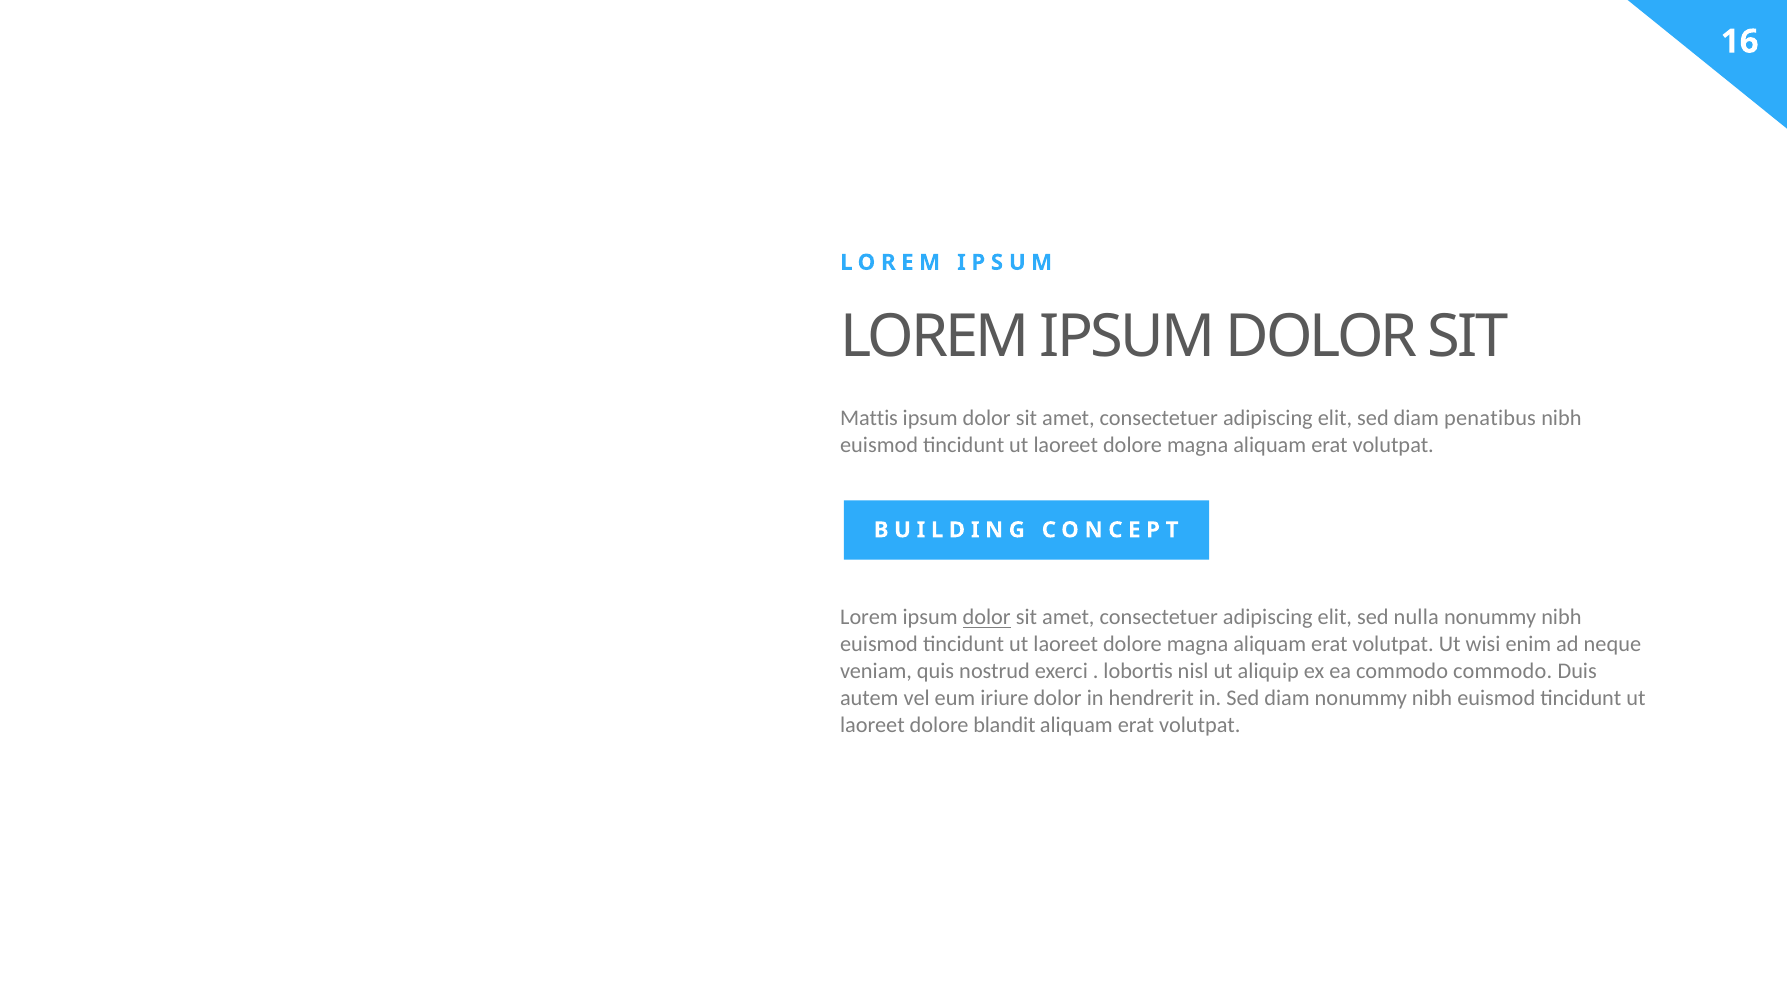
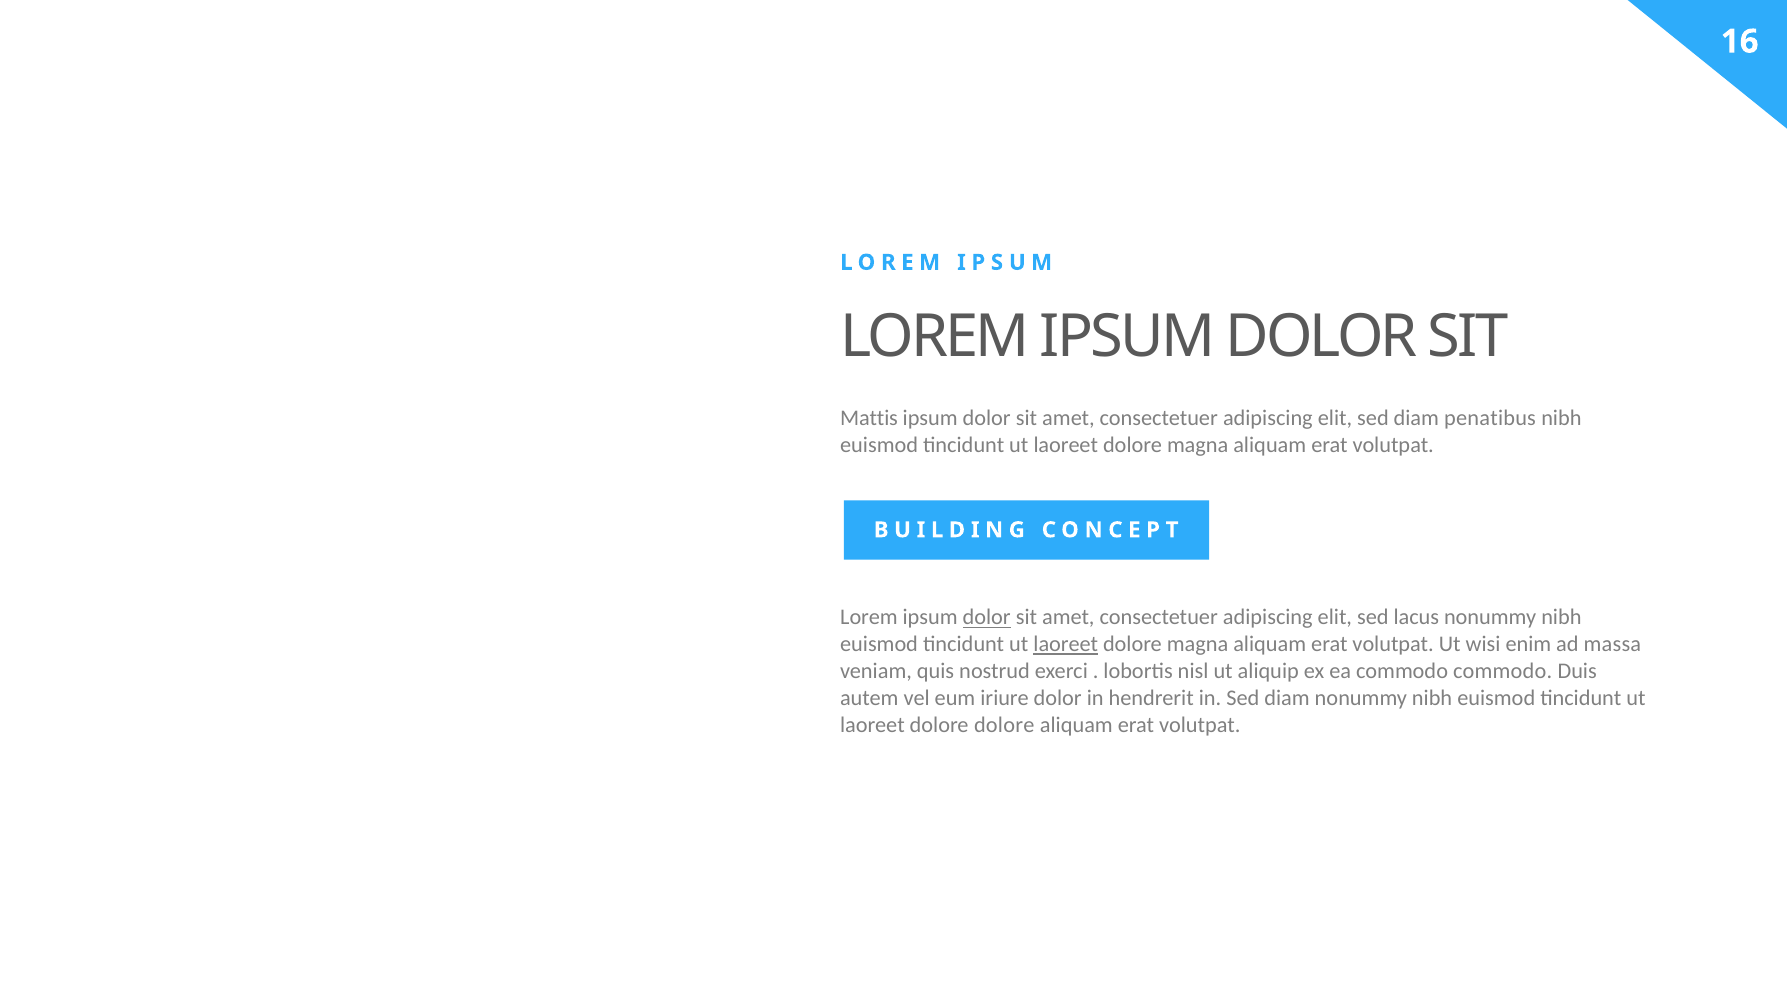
nulla: nulla -> lacus (1416, 618)
laoreet underline: none -> present (1066, 644)
neque: neque -> massa (1612, 644)
dolore blandit: blandit -> dolore (1004, 725)
